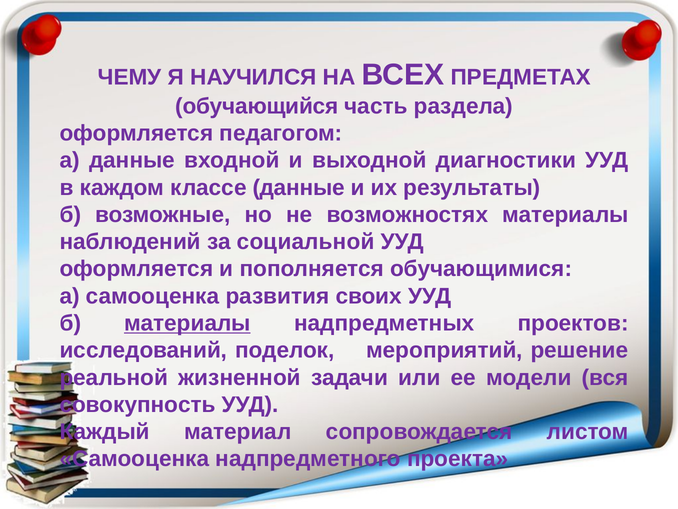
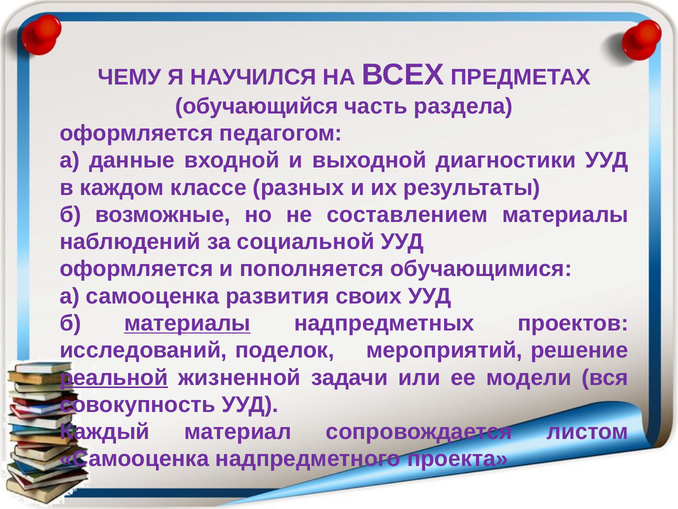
классе данные: данные -> разных (299, 187)
возможностях: возможностях -> составлением (407, 214)
реальной underline: none -> present (114, 377)
